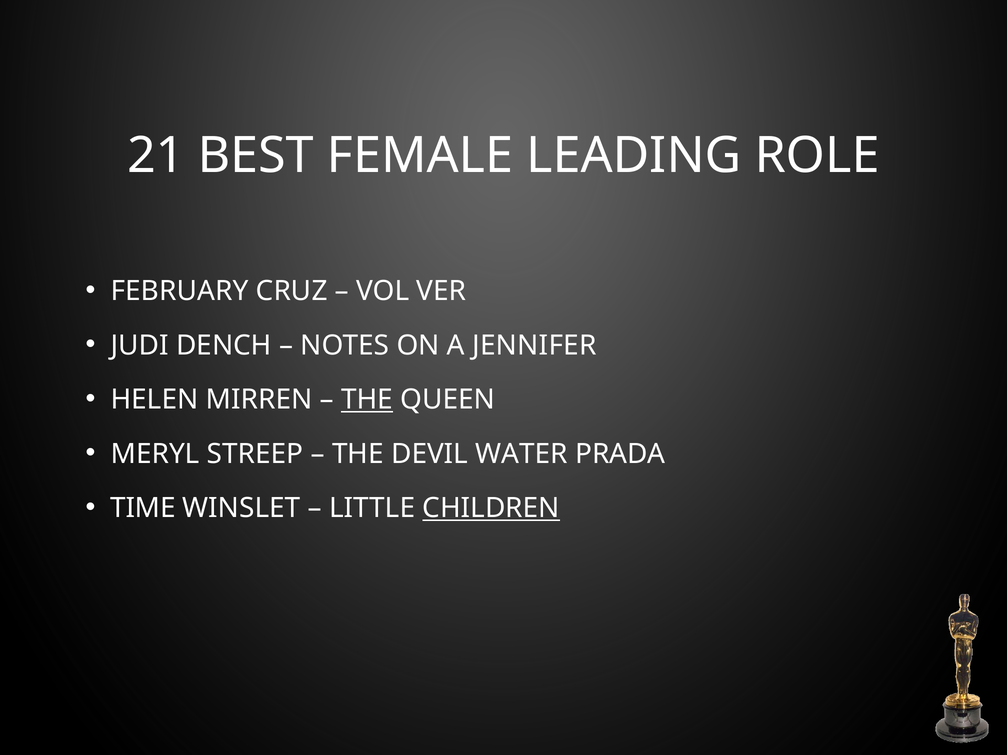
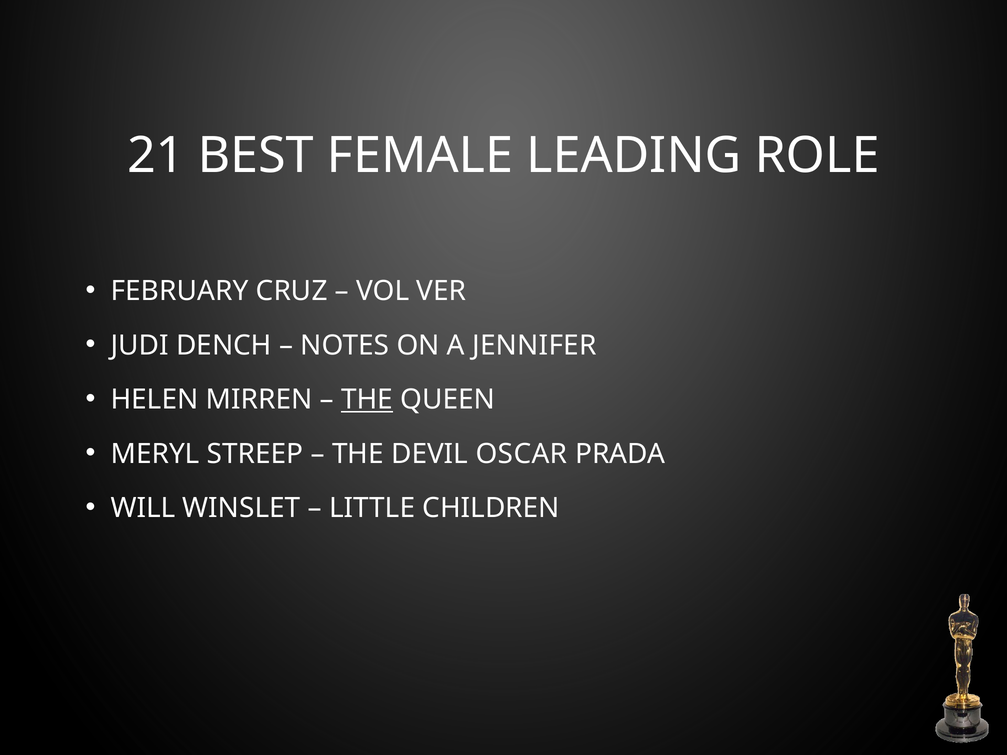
WATER: WATER -> OSCAR (521, 454)
TIME: TIME -> WILL (143, 508)
CHILDREN underline: present -> none (491, 508)
